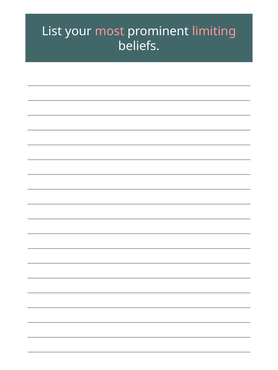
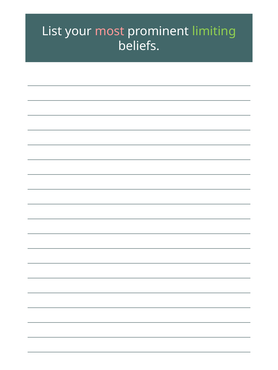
limiting colour: pink -> light green (214, 31)
